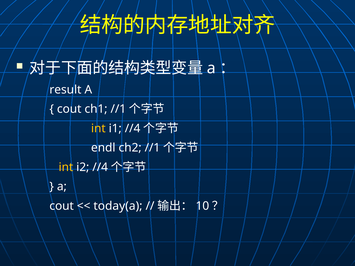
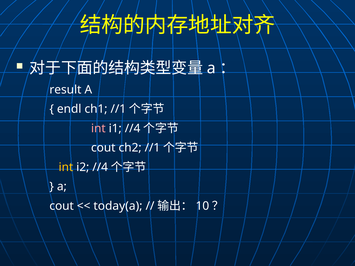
cout: cout -> endl (69, 109)
int colour: yellow -> pink (98, 128)
endl: endl -> cout (103, 148)
